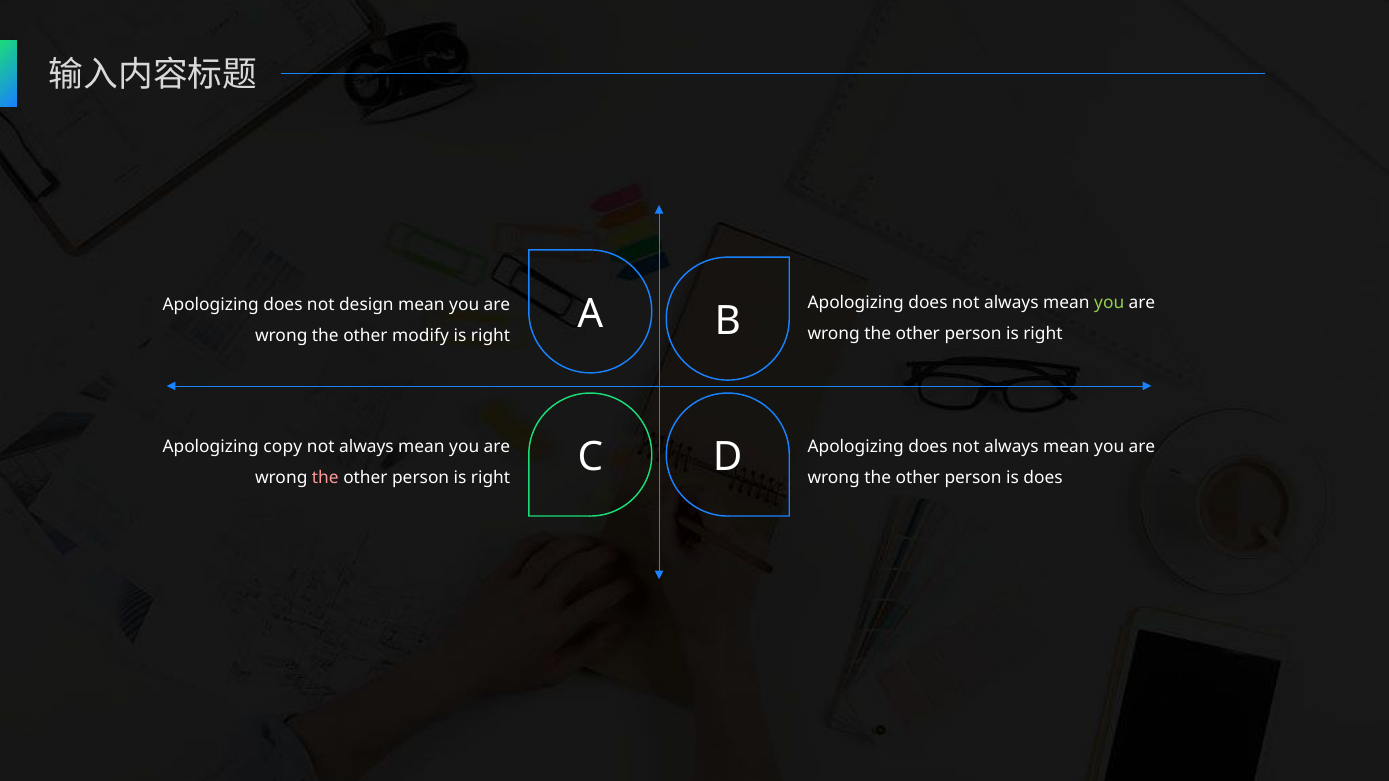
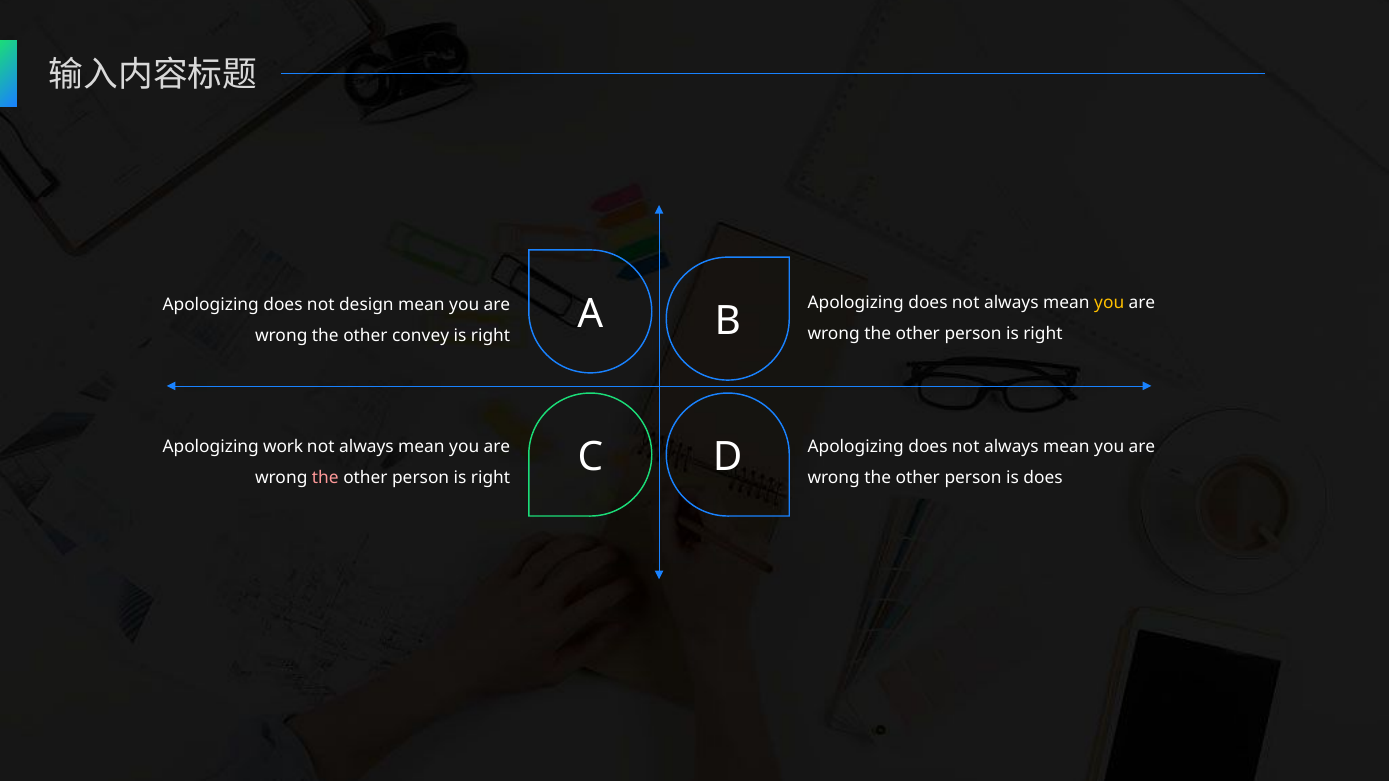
you colour: light green -> yellow (1109, 303)
modify: modify -> convey (421, 336)
copy: copy -> work (283, 447)
